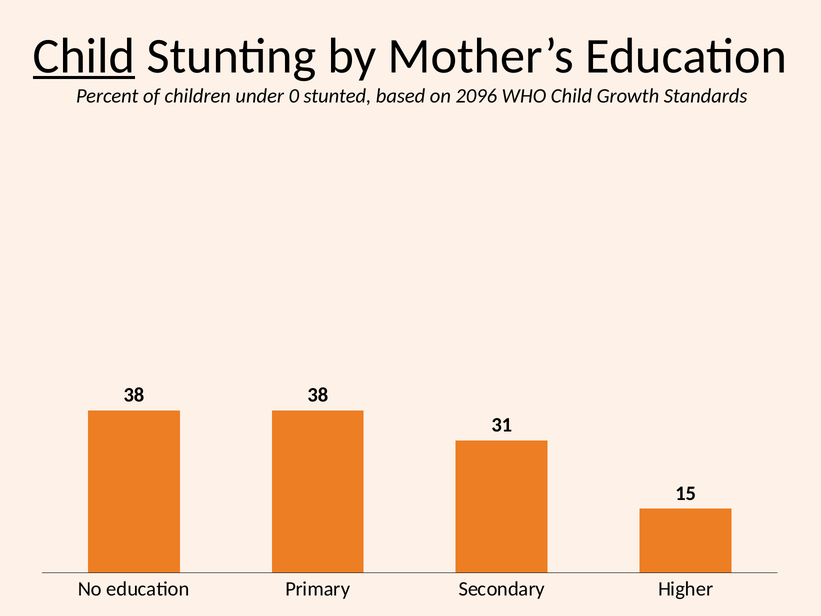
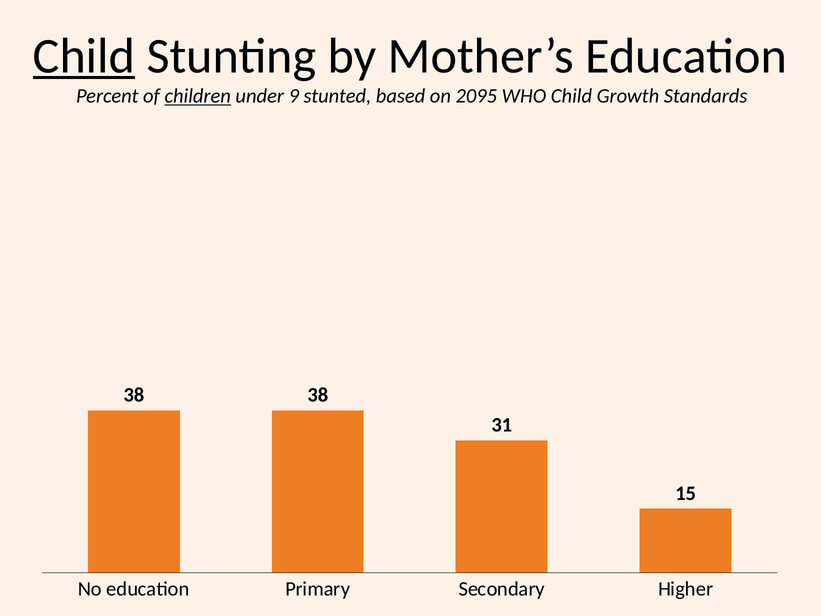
children underline: none -> present (198, 96)
0: 0 -> 9 (294, 96)
2096: 2096 -> 2095 (476, 96)
